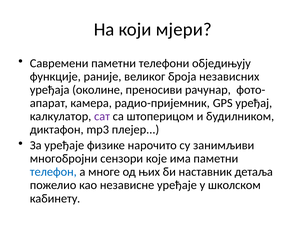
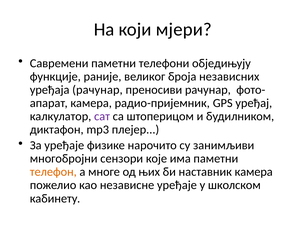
уређаја околине: околине -> рачунар (97, 90)
телефон colour: blue -> orange (53, 172)
наставник детаља: детаља -> камера (254, 172)
